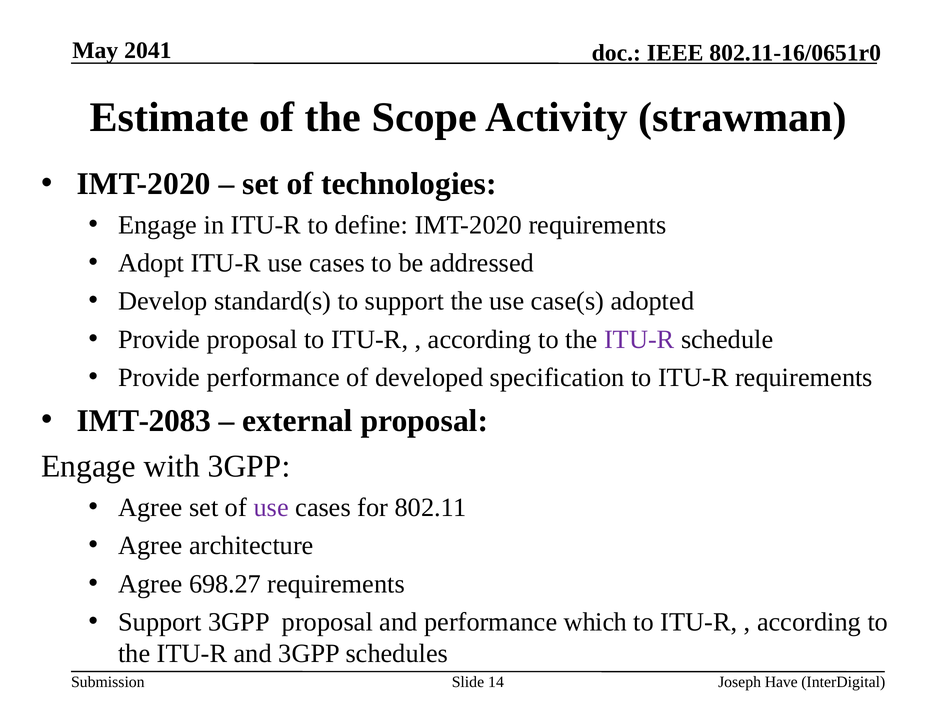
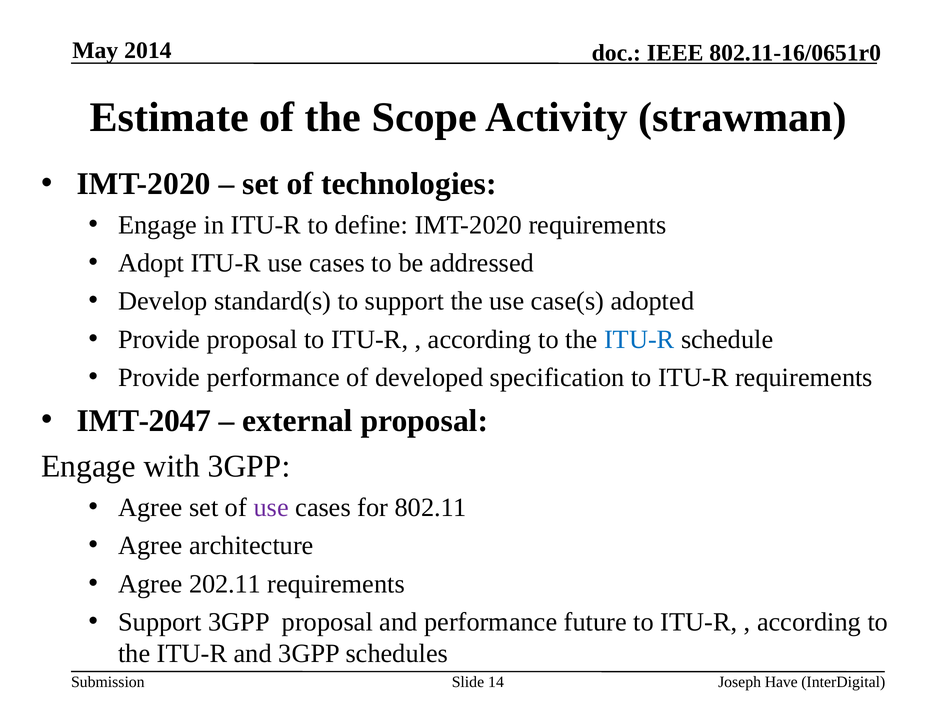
2041: 2041 -> 2014 (148, 50)
ITU-R colour: purple -> blue (639, 339)
IMT-2083: IMT-2083 -> IMT-2047 (144, 421)
698.27: 698.27 -> 202.11 (225, 584)
which: which -> future (595, 622)
